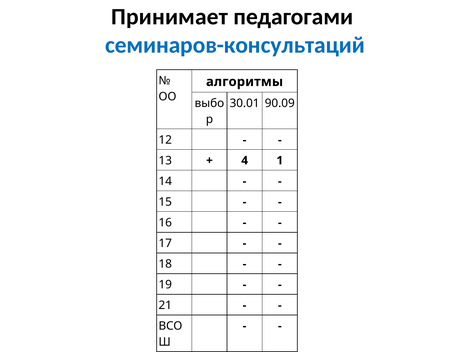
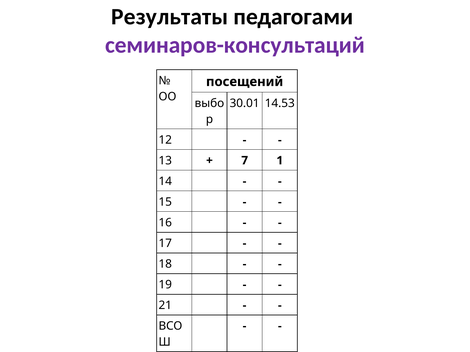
Принимает: Принимает -> Результаты (170, 17)
семинаров-консультаций colour: blue -> purple (235, 45)
алгоритмы: алгоритмы -> посещений (245, 82)
90.09: 90.09 -> 14.53 (280, 103)
4: 4 -> 7 (245, 161)
